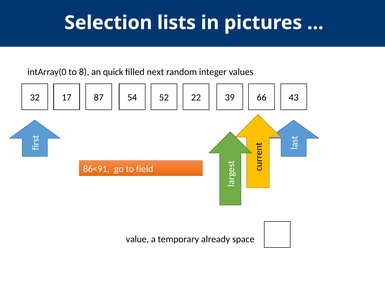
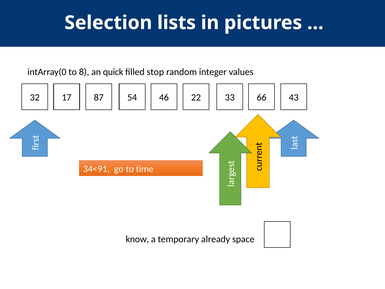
next: next -> stop (155, 72)
52: 52 -> 46 (164, 97)
39: 39 -> 33 (230, 97)
86<91: 86<91 -> 34<91 (96, 169)
field: field -> time (145, 169)
value: value -> know (137, 239)
